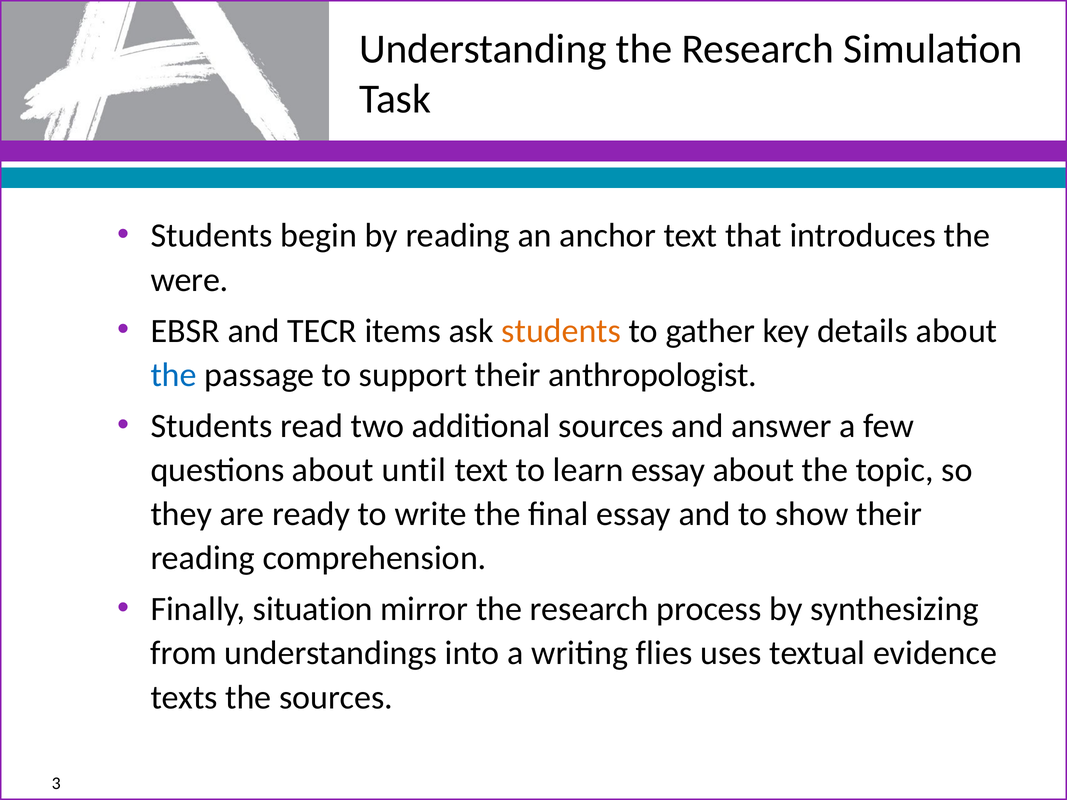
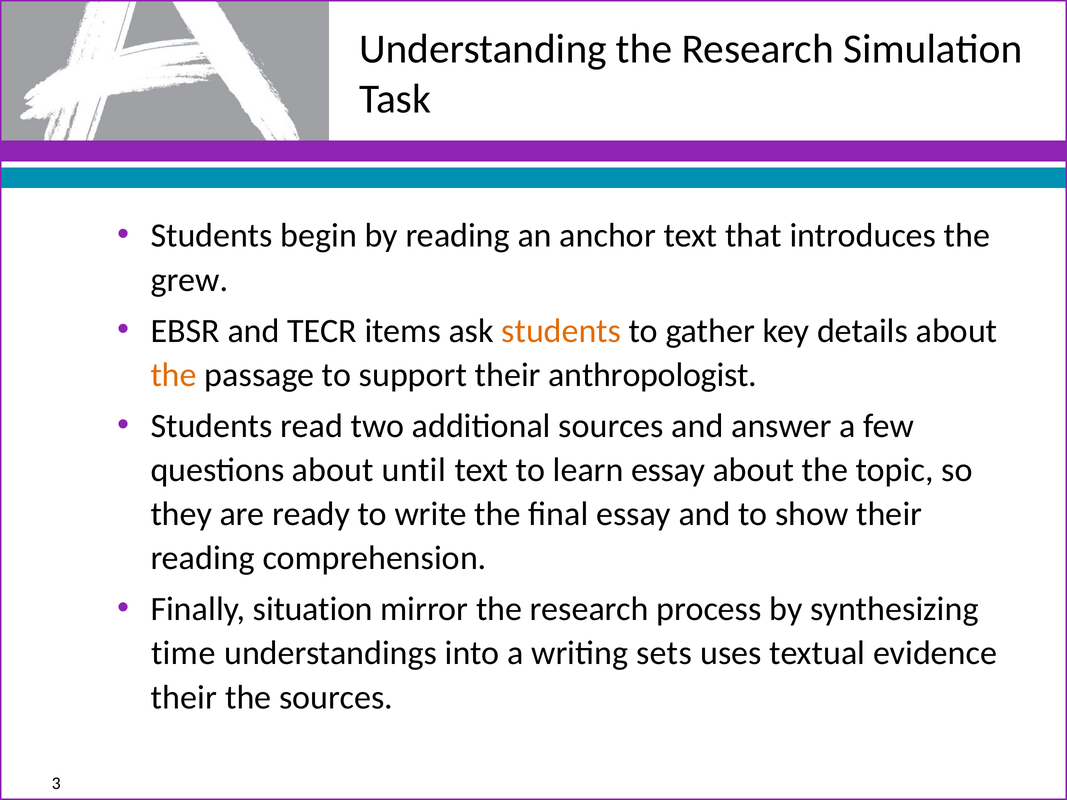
were: were -> grew (189, 280)
the colour: blue -> orange (174, 375)
from: from -> time (183, 653)
flies: flies -> sets (664, 653)
texts: texts -> their (184, 698)
